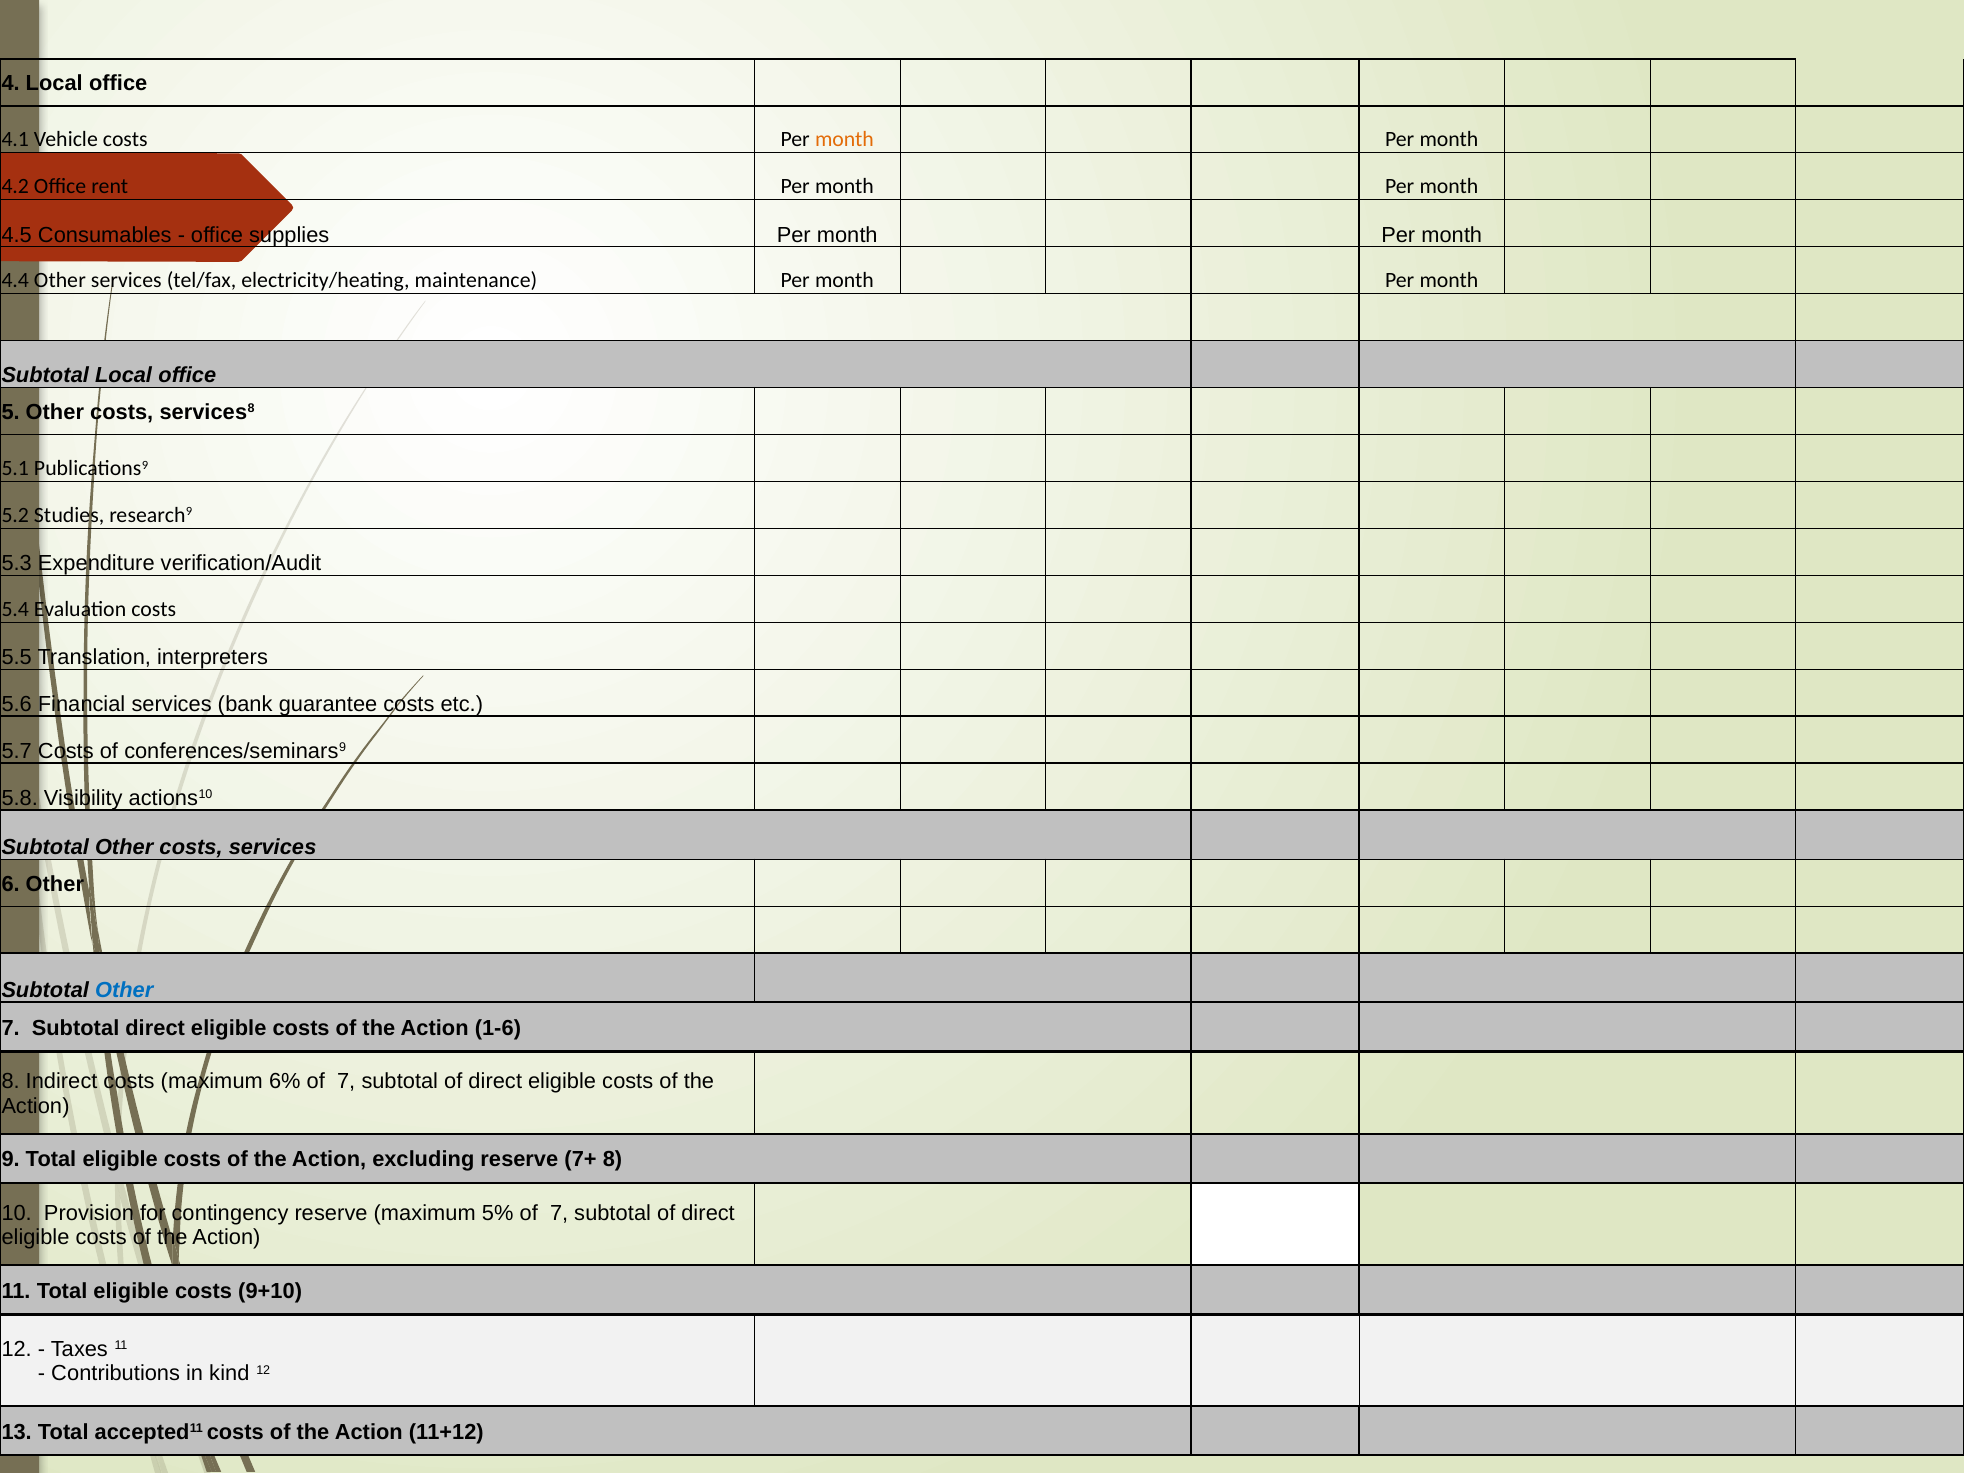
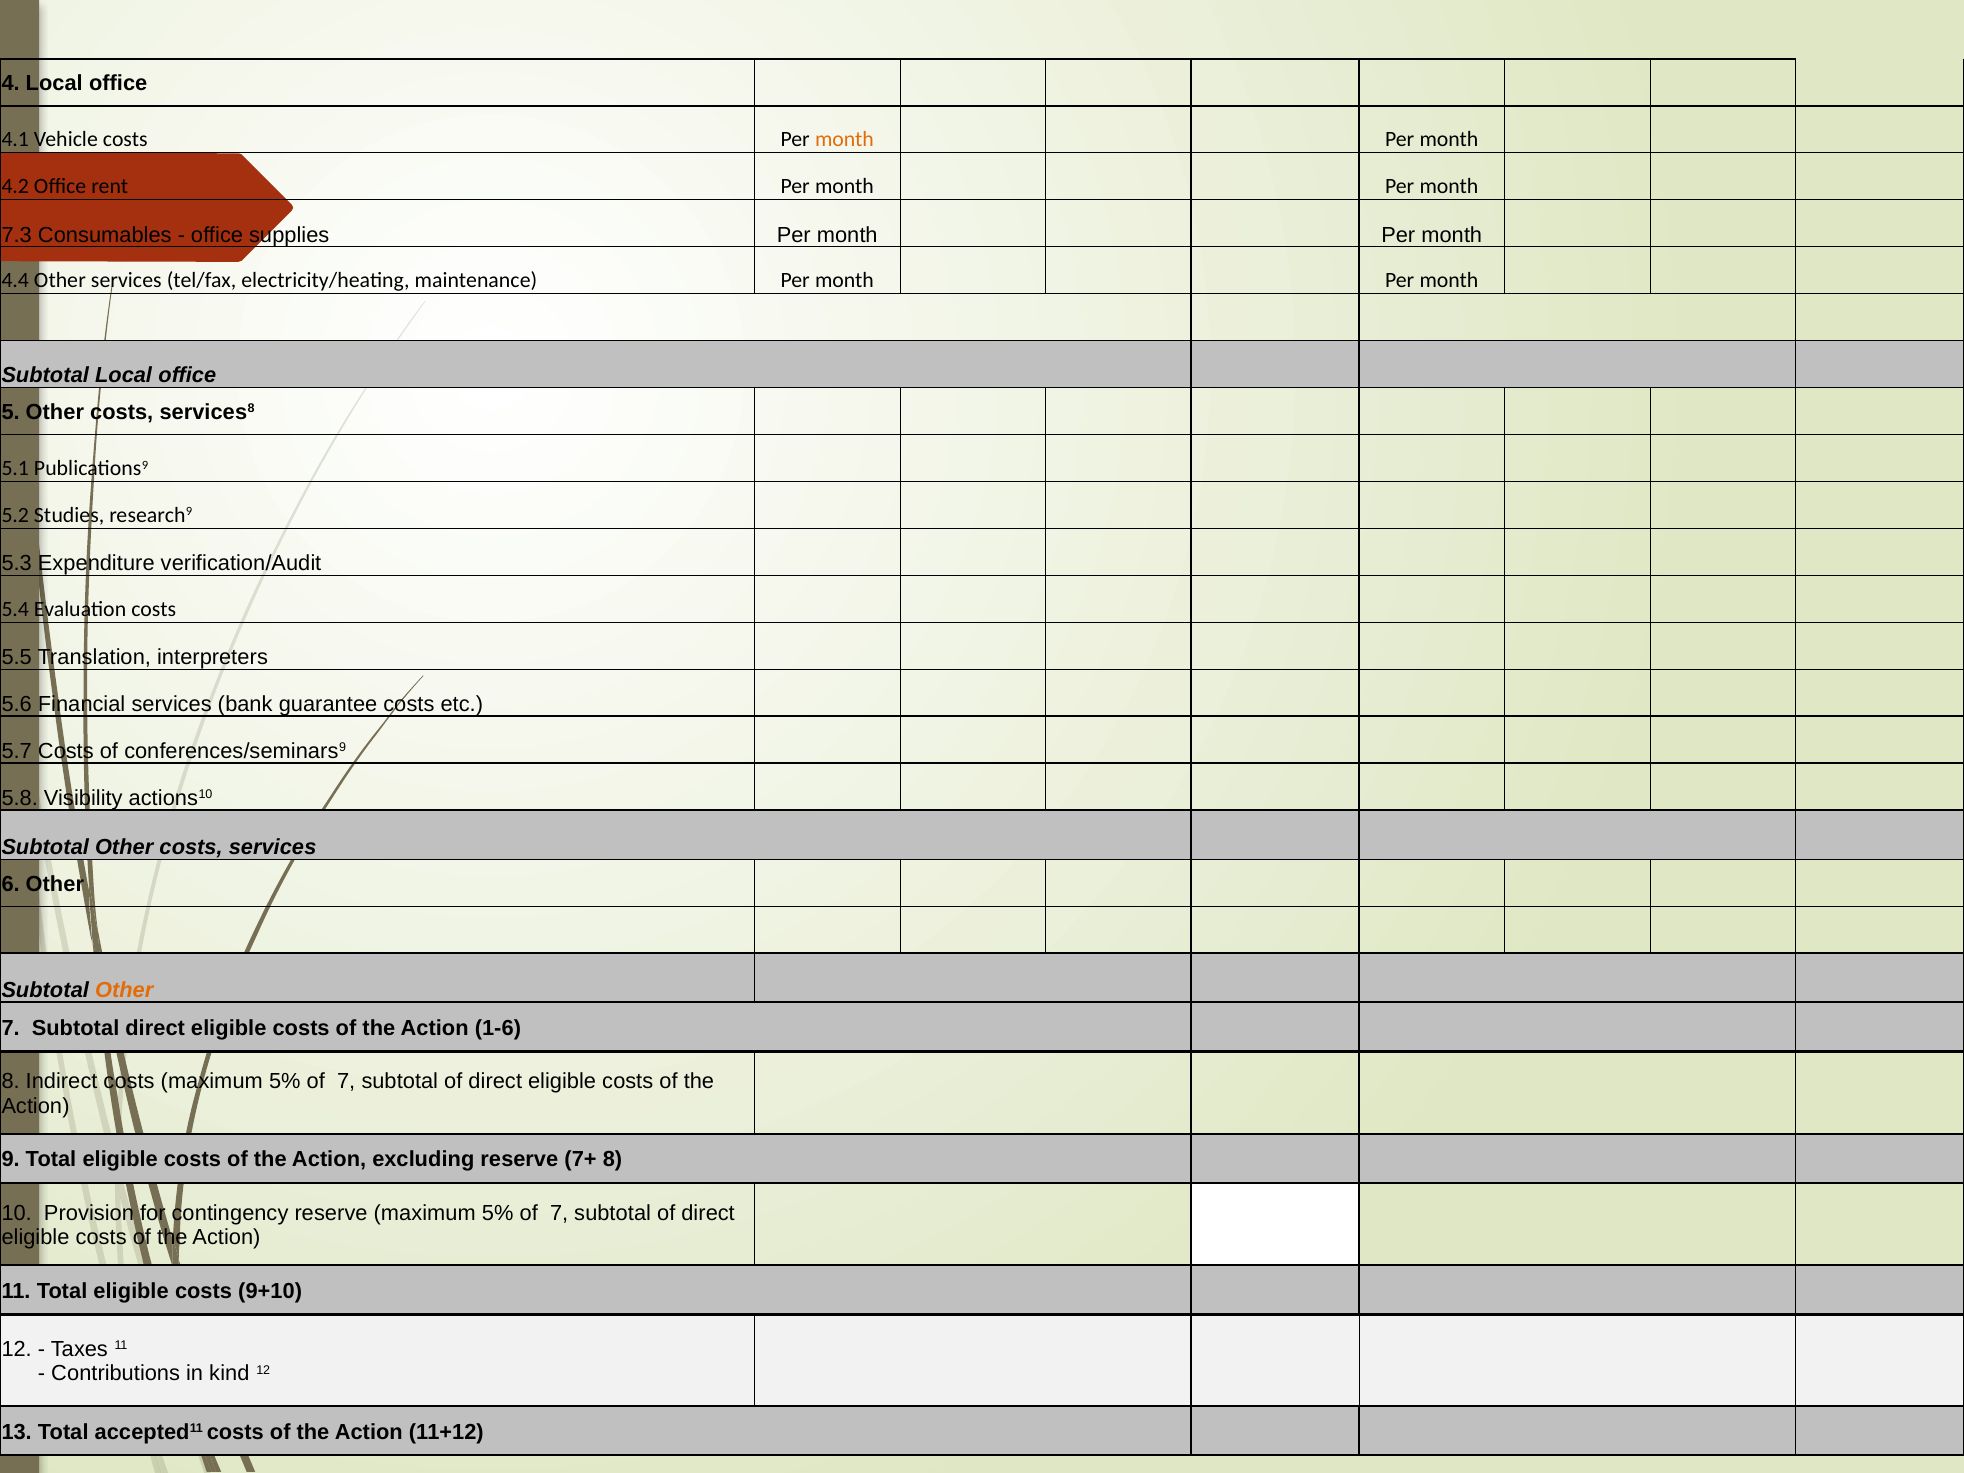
4.5: 4.5 -> 7.3 (17, 235)
Other colour: blue -> orange (124, 990)
costs maximum 6%: 6% -> 5% (285, 1082)
